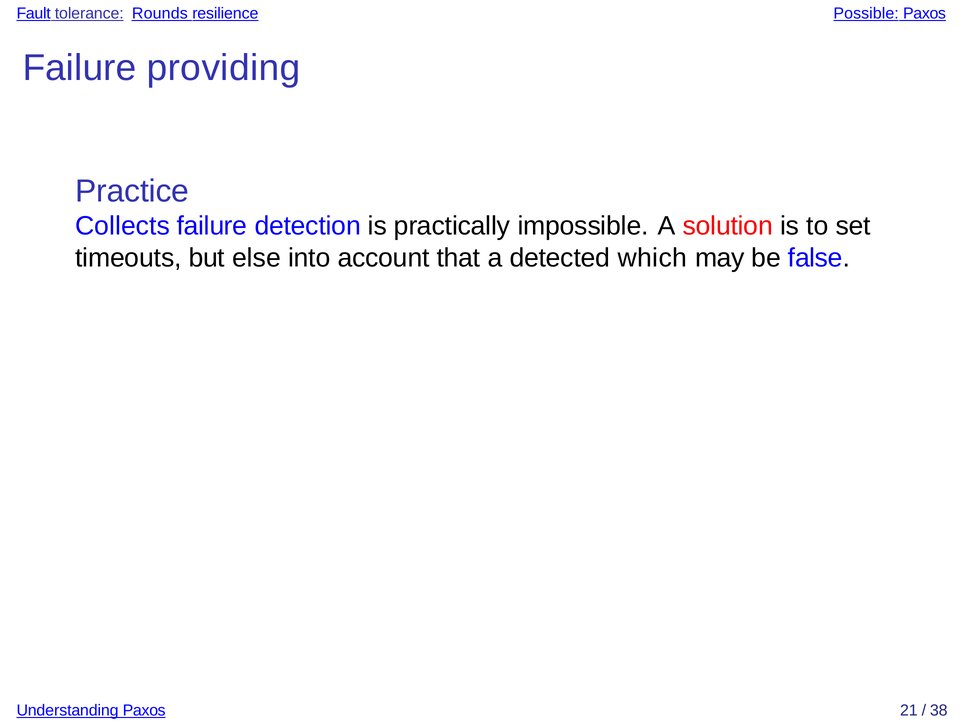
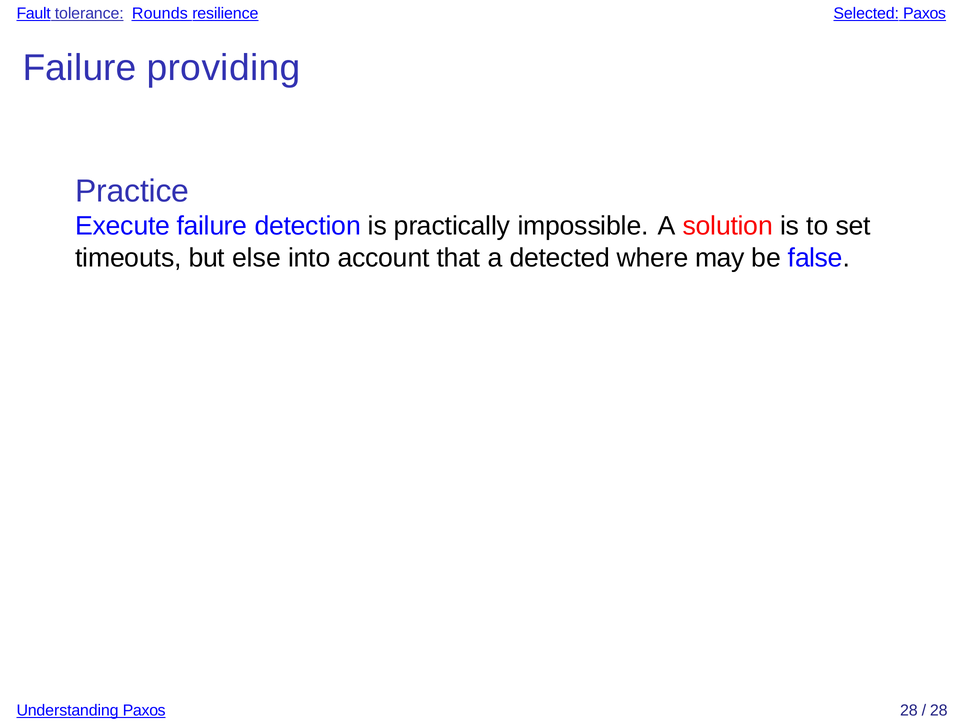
Possible: Possible -> Selected (866, 13)
Collects: Collects -> Execute (123, 226)
which: which -> where (653, 258)
Paxos 21: 21 -> 28 (909, 711)
38: 38 -> 28 (939, 711)
